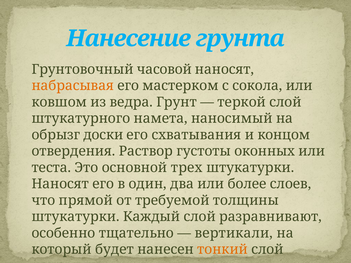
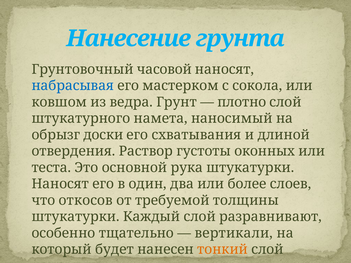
набрасывая colour: orange -> blue (73, 86)
теркой: теркой -> плотно (242, 102)
концом: концом -> длиной (284, 135)
трех: трех -> рука (187, 168)
прямой: прямой -> откосов (86, 200)
